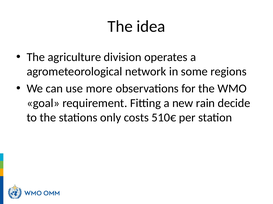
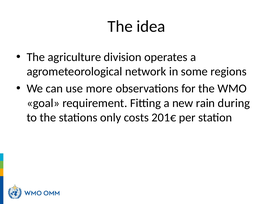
decide: decide -> during (234, 103)
510€: 510€ -> 201€ (164, 118)
